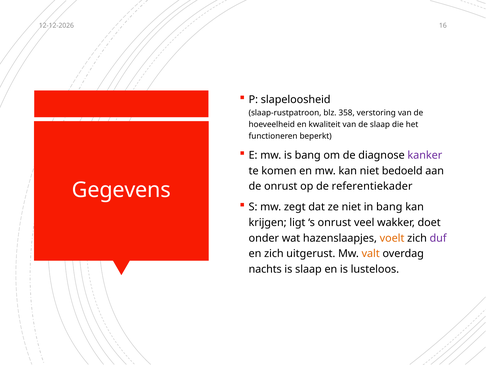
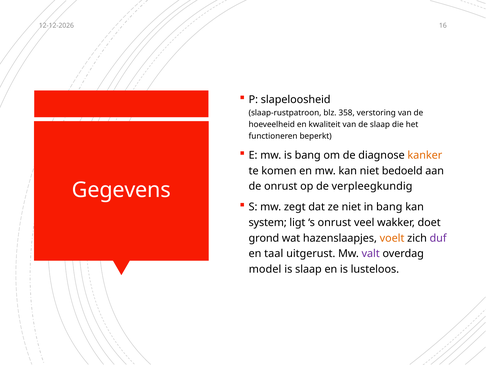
kanker colour: purple -> orange (425, 155)
referentiekader: referentiekader -> verpleegkundig (372, 186)
krijgen: krijgen -> system (268, 222)
onder: onder -> grond (264, 238)
en zich: zich -> taal (274, 253)
valt colour: orange -> purple (371, 253)
nachts: nachts -> model (265, 269)
